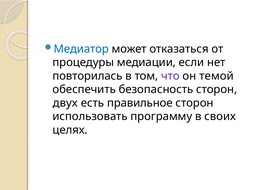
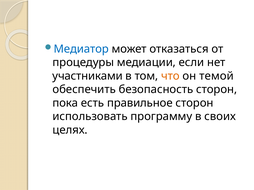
повторилась: повторилась -> участниками (88, 76)
что colour: purple -> orange (170, 76)
двух: двух -> пока (65, 103)
